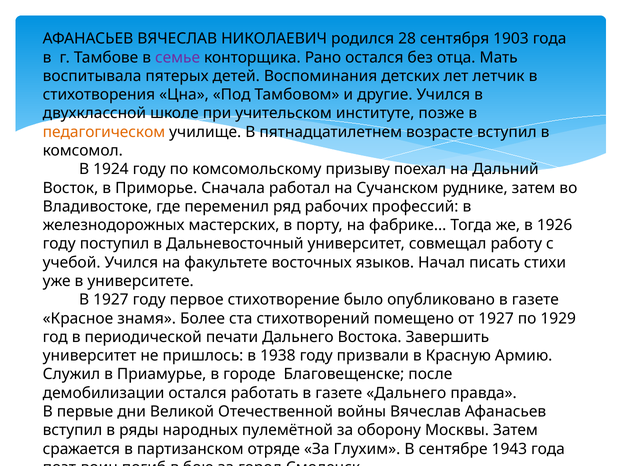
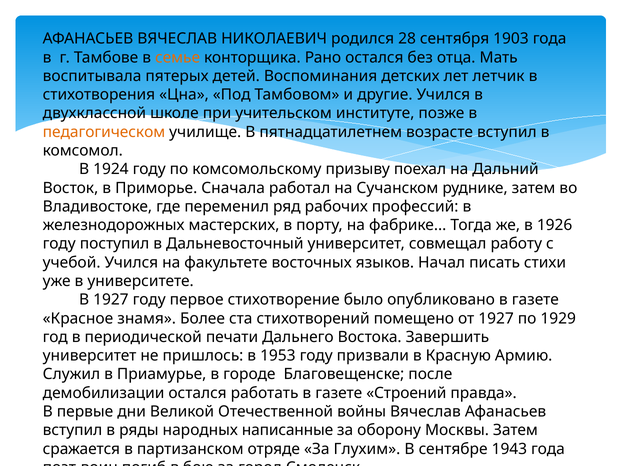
семье colour: purple -> orange (178, 57)
1938: 1938 -> 1953 (278, 355)
газете Дальнего: Дальнего -> Строений (406, 393)
пулемётной: пулемётной -> написанные (288, 430)
